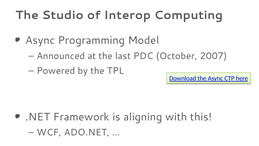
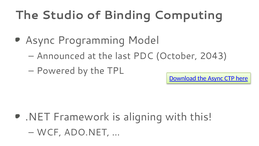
Interop: Interop -> Binding (127, 15)
2007: 2007 -> 2043 (213, 56)
